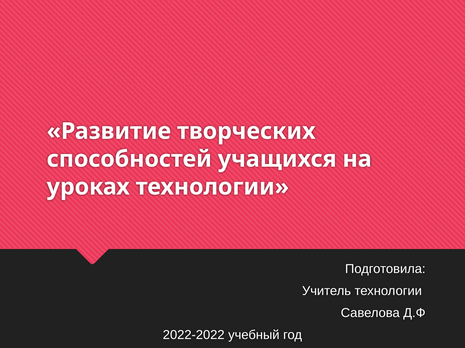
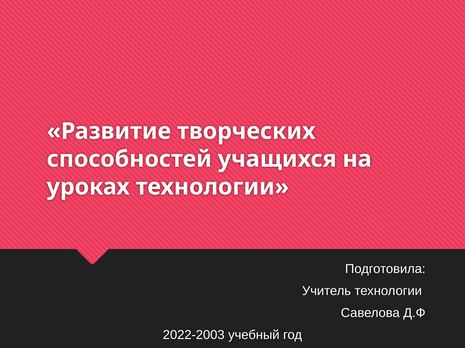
2022-2022: 2022-2022 -> 2022-2003 (194, 335)
